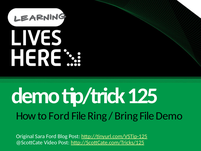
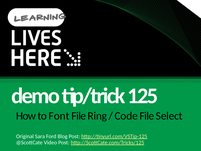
to Ford: Ford -> Font (59, 116)
Bring: Bring -> Code (126, 116)
File Demo: Demo -> Select (169, 116)
